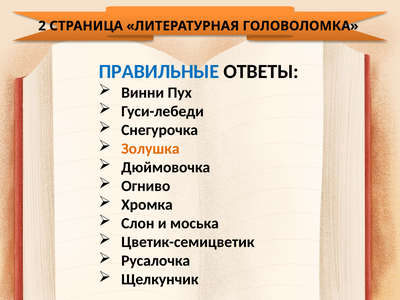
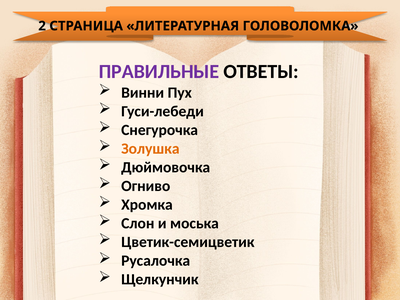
ПРАВИЛЬНЫЕ colour: blue -> purple (159, 72)
